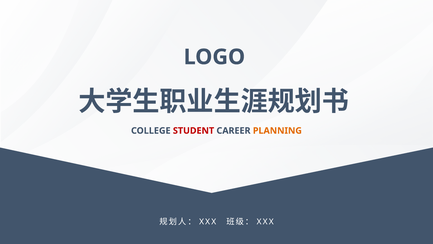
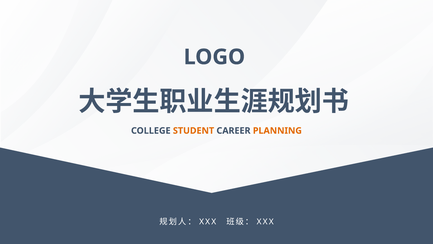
STUDENT colour: red -> orange (194, 130)
